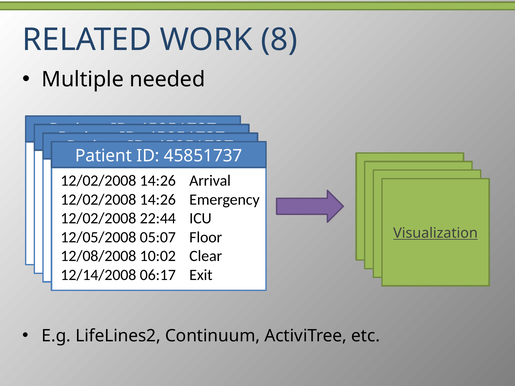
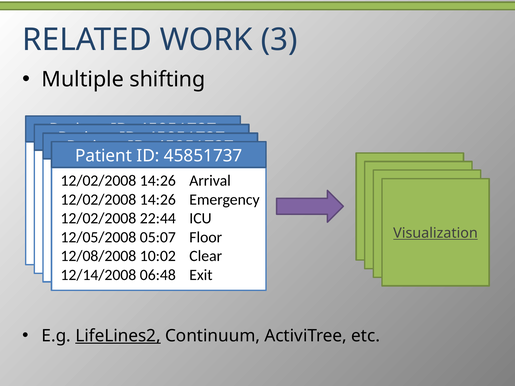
8: 8 -> 3 (279, 40)
needed: needed -> shifting (167, 80)
06:17: 06:17 -> 06:48 (158, 275)
LifeLines2 underline: none -> present (118, 336)
